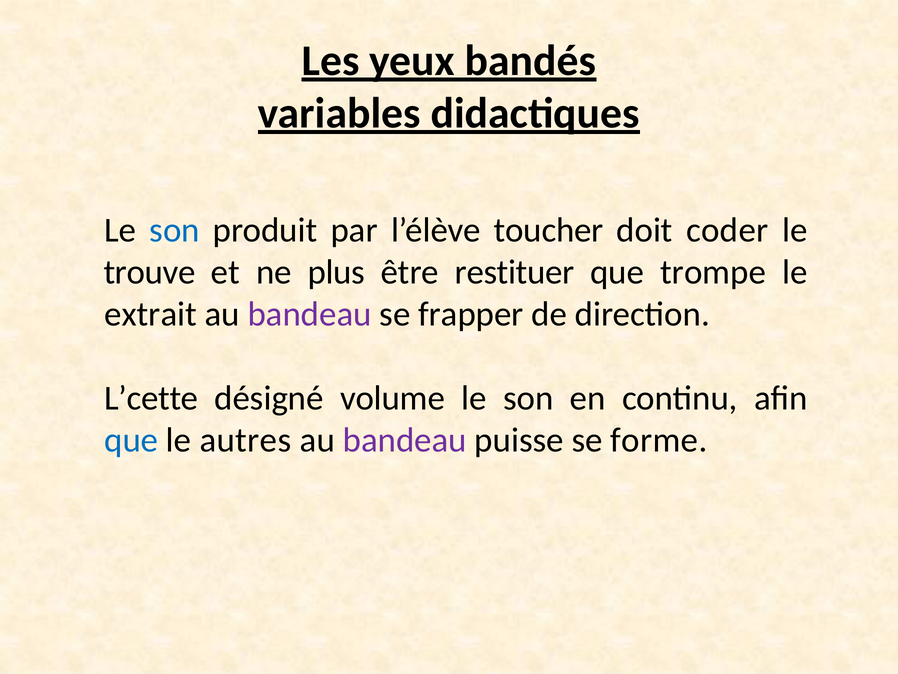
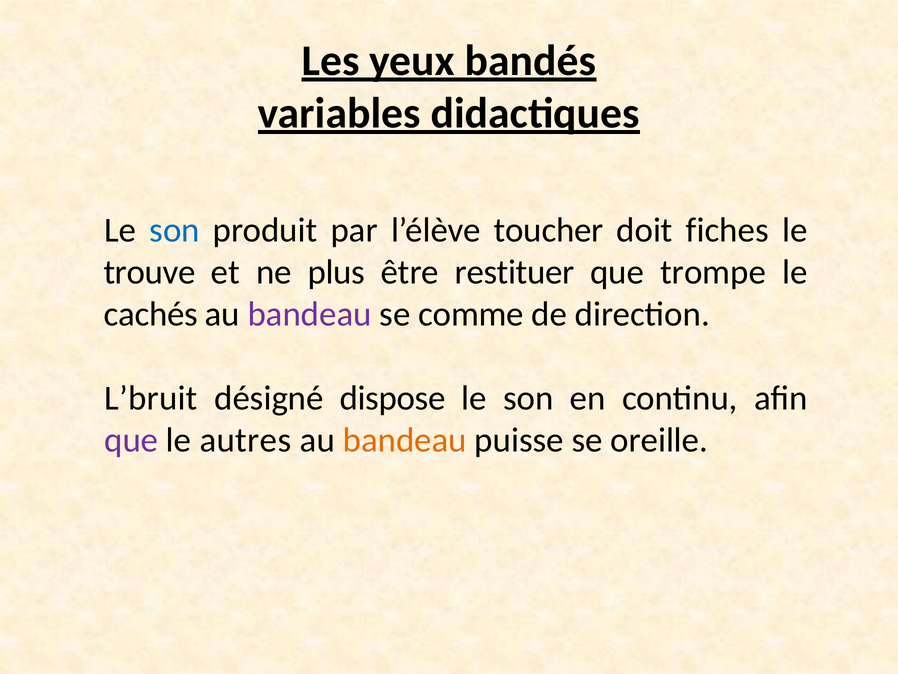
coder: coder -> fiches (727, 230)
extrait: extrait -> cachés (151, 314)
frapper: frapper -> comme (471, 314)
L’cette: L’cette -> L’bruit (151, 398)
volume: volume -> dispose (393, 398)
que colour: blue -> purple (131, 440)
bandeau colour: purple -> orange (405, 440)
forme: forme -> oreille (659, 440)
